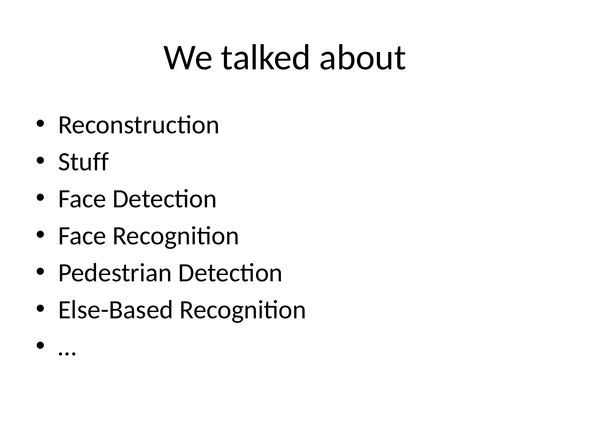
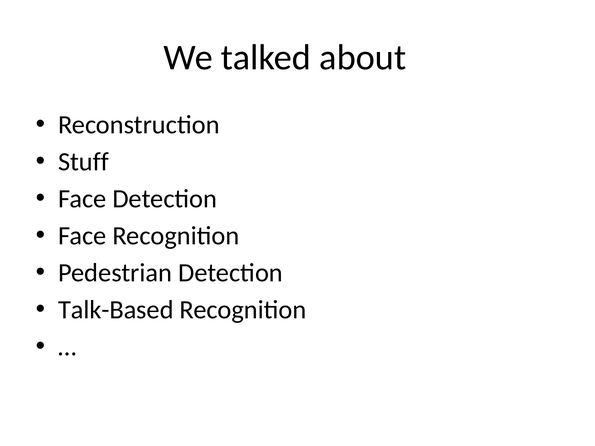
Else-Based: Else-Based -> Talk-Based (116, 310)
